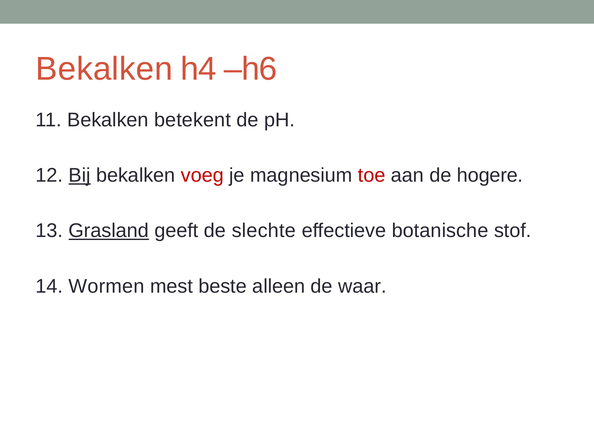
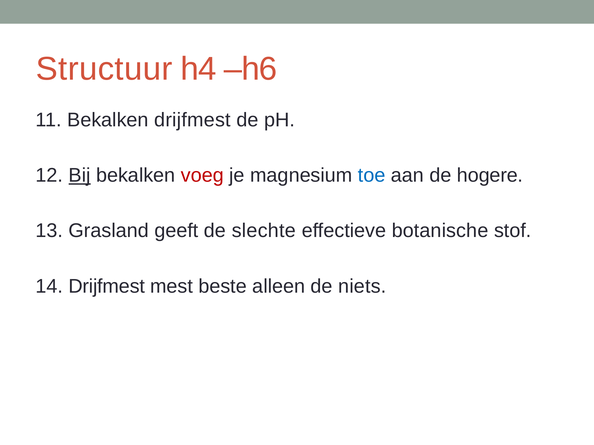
Bekalken: Bekalken -> Structuur (104, 69)
Bekalken betekent: betekent -> drijfmest (192, 120)
toe colour: red -> blue (372, 176)
Grasland underline: present -> none (109, 231)
14 Wormen: Wormen -> Drijfmest (107, 286)
waar: waar -> niets (362, 286)
